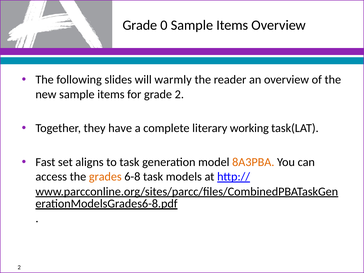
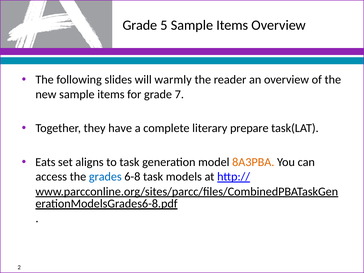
0: 0 -> 5 (164, 25)
grade 2: 2 -> 7 (179, 94)
working: working -> prepare (249, 128)
Fast: Fast -> Eats (45, 162)
grades colour: orange -> blue (105, 177)
